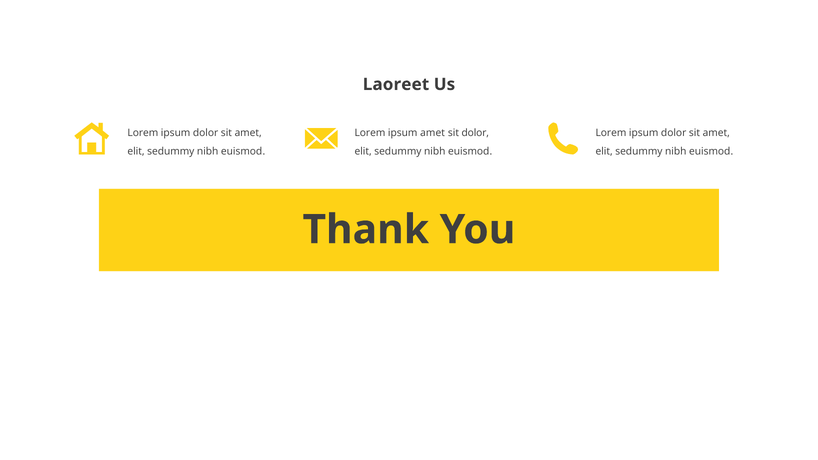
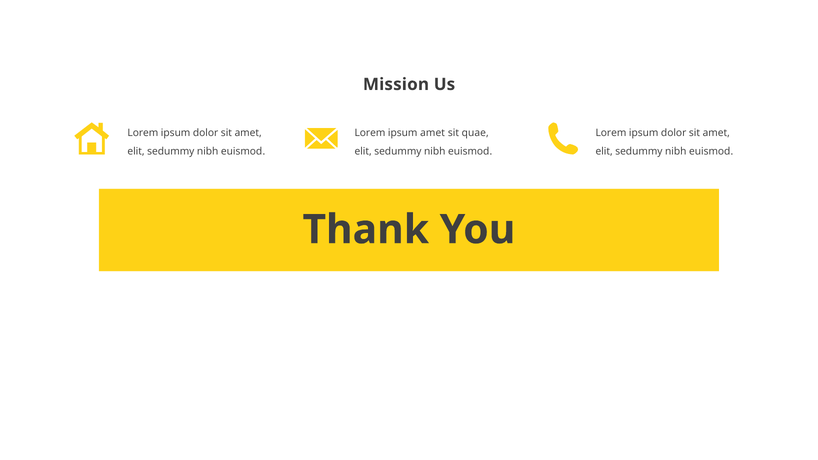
Laoreet: Laoreet -> Mission (396, 84)
sit dolor: dolor -> quae (475, 133)
